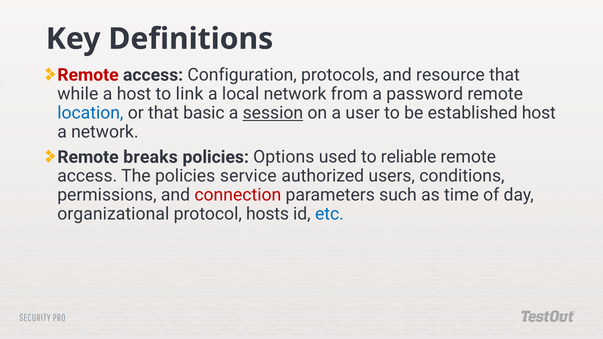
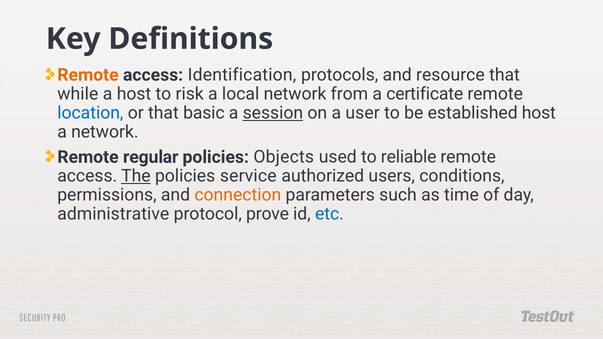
Remote colour: red -> orange (88, 75)
Configuration: Configuration -> Identification (242, 75)
link: link -> risk (190, 94)
password: password -> certificate (425, 94)
breaks: breaks -> regular (151, 157)
Options: Options -> Objects (284, 157)
The underline: none -> present (136, 176)
connection colour: red -> orange (238, 195)
organizational: organizational -> administrative (113, 214)
hosts: hosts -> prove (268, 214)
